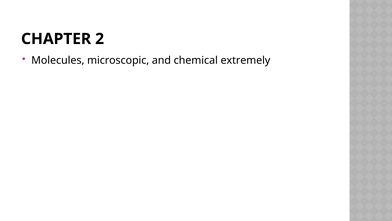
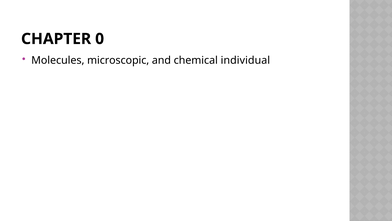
2: 2 -> 0 (100, 39)
extremely: extremely -> individual (245, 60)
